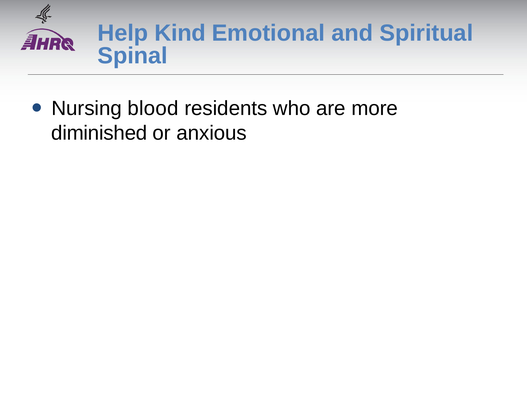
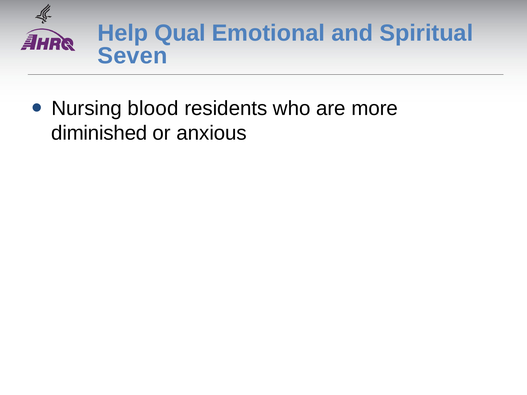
Kind: Kind -> Qual (180, 33)
Spinal: Spinal -> Seven (133, 56)
